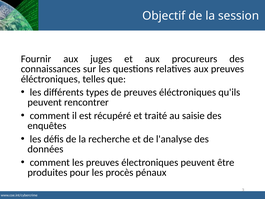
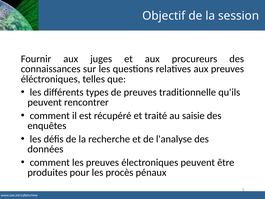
de preuves éléctroniques: éléctroniques -> traditionnelle (188, 92)
